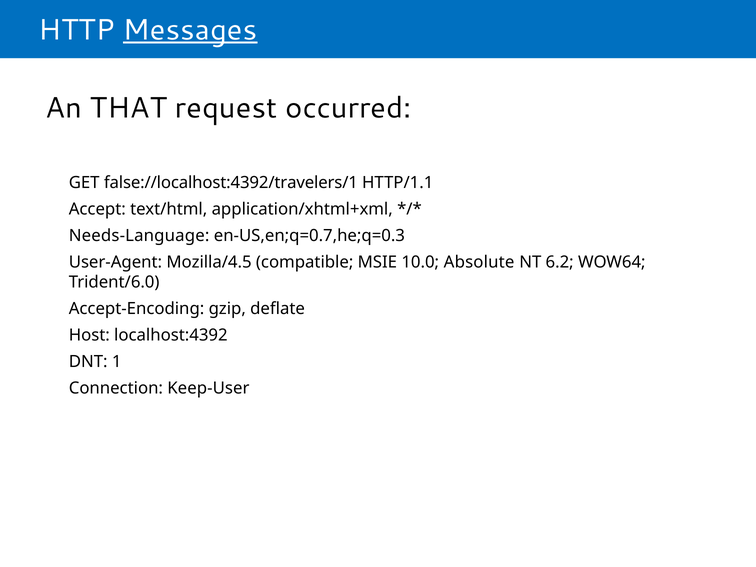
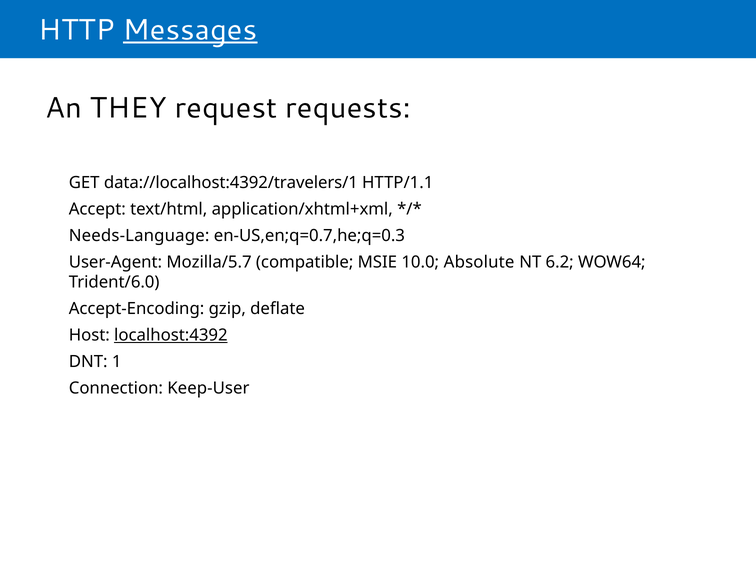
THAT: THAT -> THEY (128, 108)
occurred: occurred -> requests (348, 108)
false://localhost:4392/travelers/1: false://localhost:4392/travelers/1 -> data://localhost:4392/travelers/1 (231, 183)
Mozilla/4.5: Mozilla/4.5 -> Mozilla/5.7 (209, 262)
localhost:4392 underline: none -> present (171, 335)
